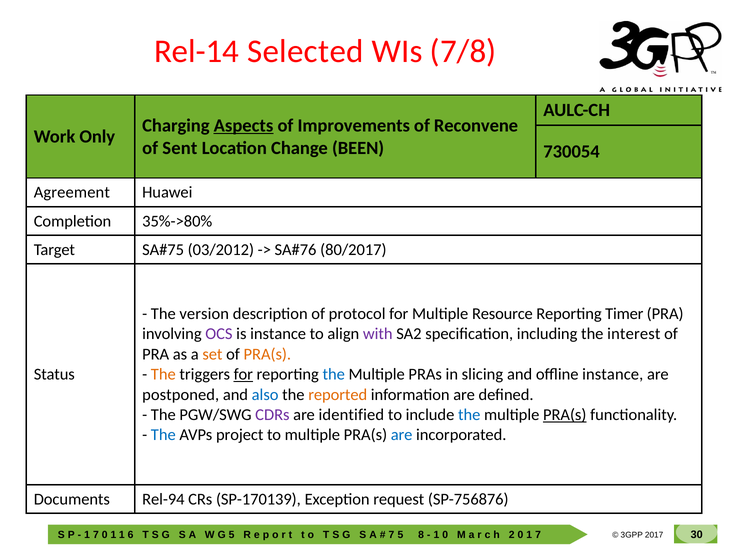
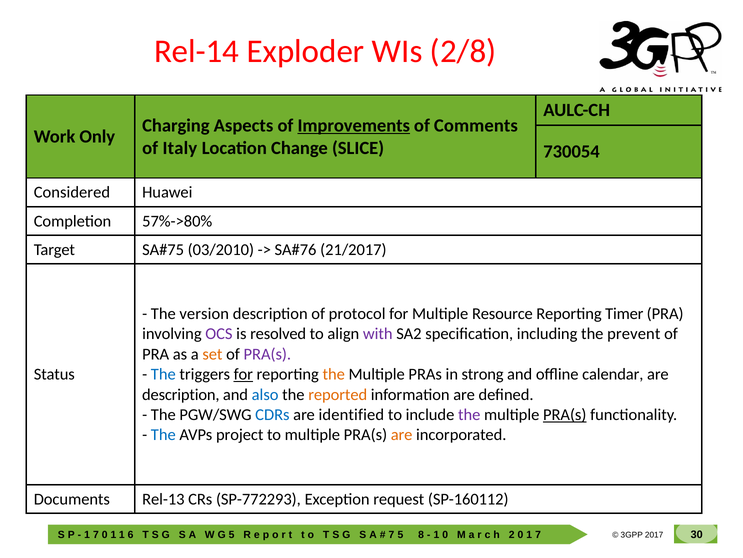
Selected: Selected -> Exploder (306, 51)
7/8: 7/8 -> 2/8 (463, 51)
Aspects underline: present -> none (244, 125)
Improvements underline: none -> present (354, 125)
Reconvene: Reconvene -> Comments (476, 125)
Sent: Sent -> Italy (180, 148)
BEEN: BEEN -> SLICE (358, 148)
Agreement: Agreement -> Considered (72, 192)
35%->80%: 35%->80% -> 57%->80% (177, 221)
03/2012: 03/2012 -> 03/2010 (221, 249)
80/2017: 80/2017 -> 21/2017 (353, 249)
is instance: instance -> resolved (278, 334)
interest: interest -> prevent (634, 334)
PRA(s colour: orange -> purple (267, 354)
The colour: orange -> blue (163, 374)
the colour: blue -> orange (334, 374)
slicing: slicing -> strong (483, 374)
offline instance: instance -> calendar (613, 374)
postponed: postponed -> description (181, 394)
CDRs colour: purple -> blue (272, 414)
the colour: blue -> purple (469, 414)
are colour: blue -> orange (402, 434)
Rel-94: Rel-94 -> Rel-13 (163, 499)
SP-170139: SP-170139 -> SP-772293 (258, 499)
SP-756876: SP-756876 -> SP-160112 (468, 499)
